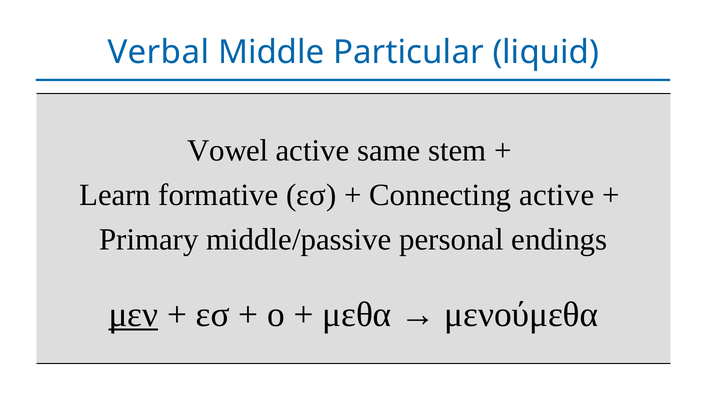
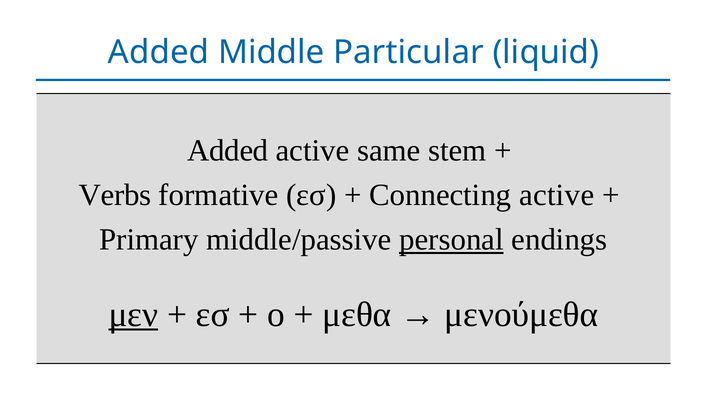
Verbal: Verbal -> Added (159, 52)
Vowel: Vowel -> Added (228, 151)
Learn: Learn -> Verbs (115, 195)
personal underline: none -> present (451, 240)
